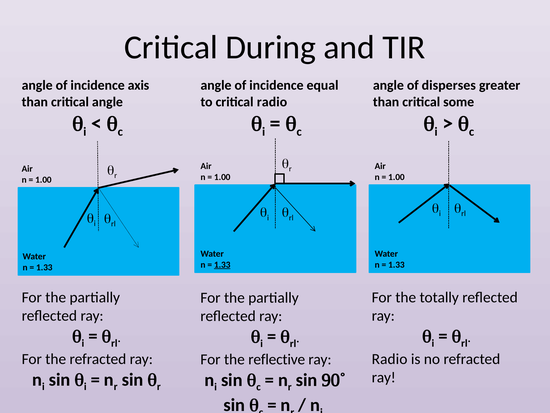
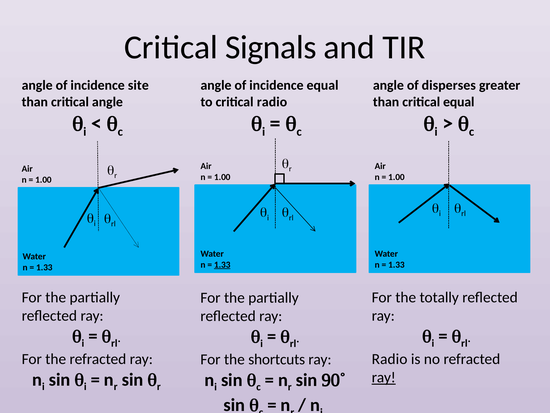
During: During -> Signals (271, 47)
axis: axis -> site (138, 85)
critical some: some -> equal (459, 102)
reflective: reflective -> shortcuts (277, 359)
ray underline: none -> present (384, 377)
